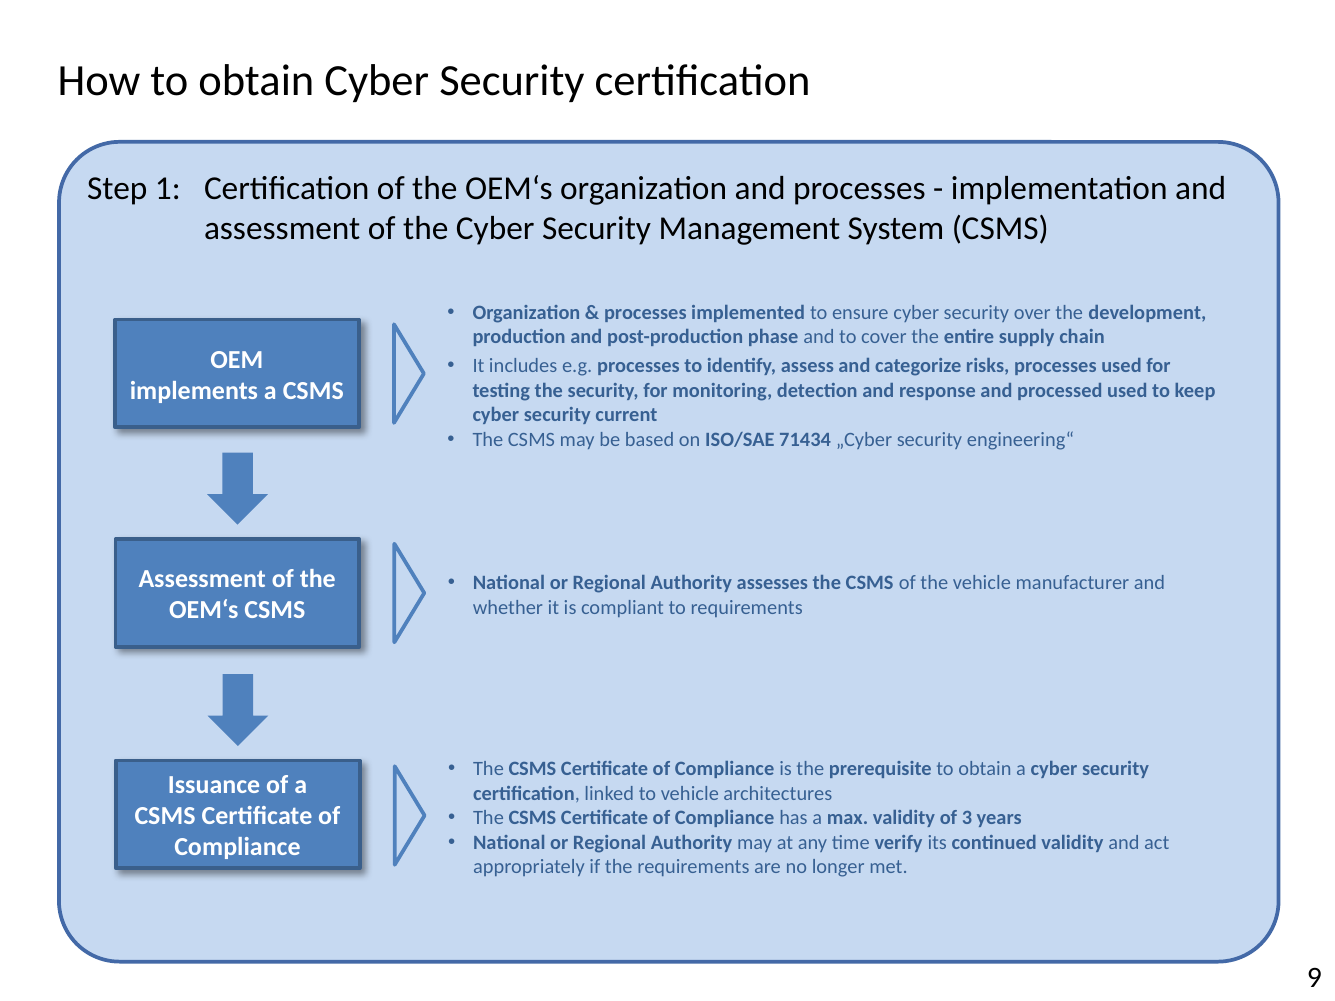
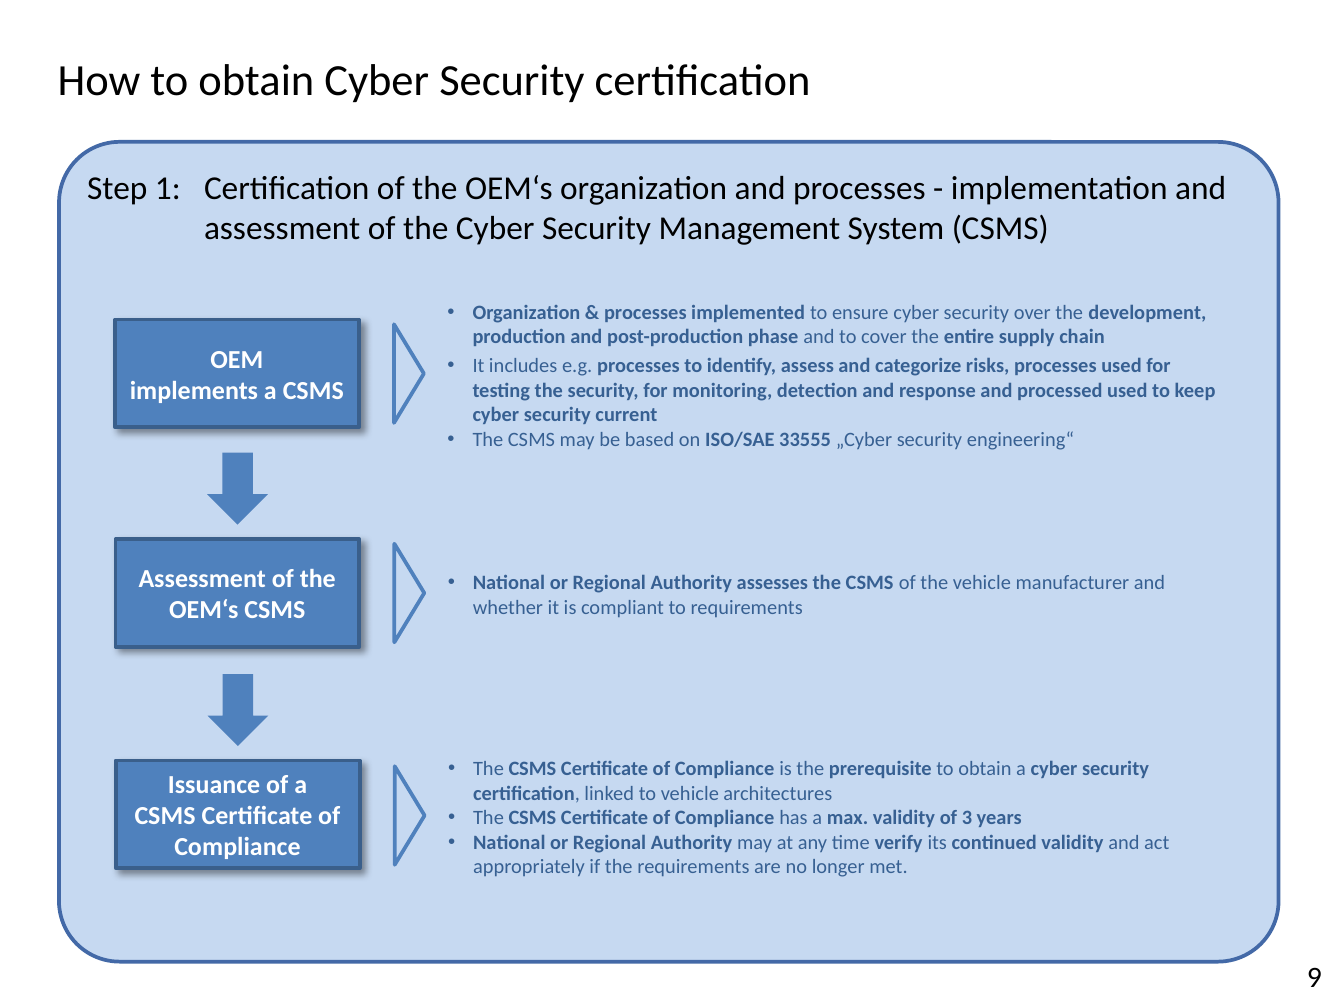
71434: 71434 -> 33555 (805, 440)
